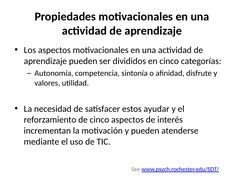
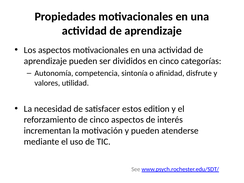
ayudar: ayudar -> edition (157, 109)
